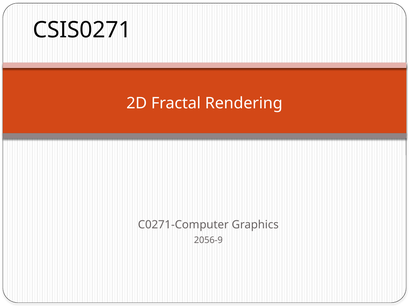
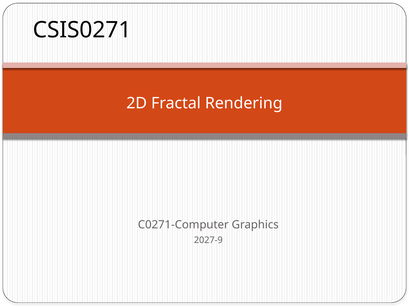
2056-9: 2056-9 -> 2027-9 (208, 240)
